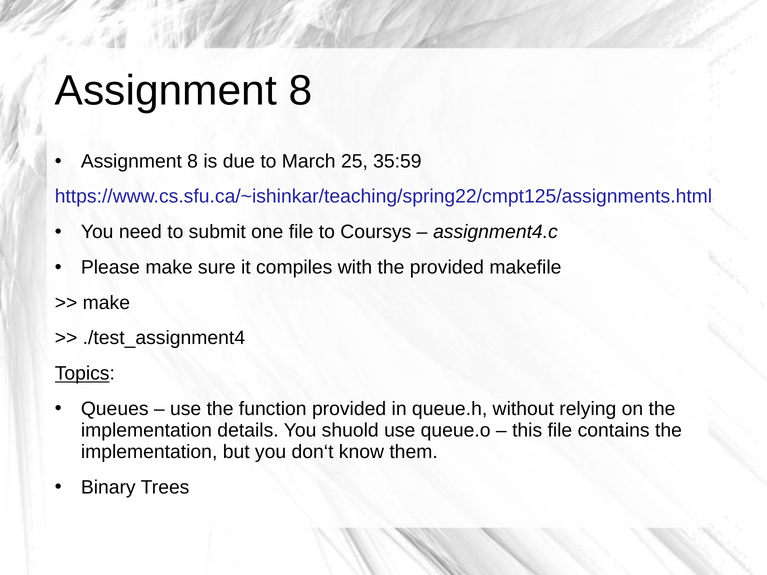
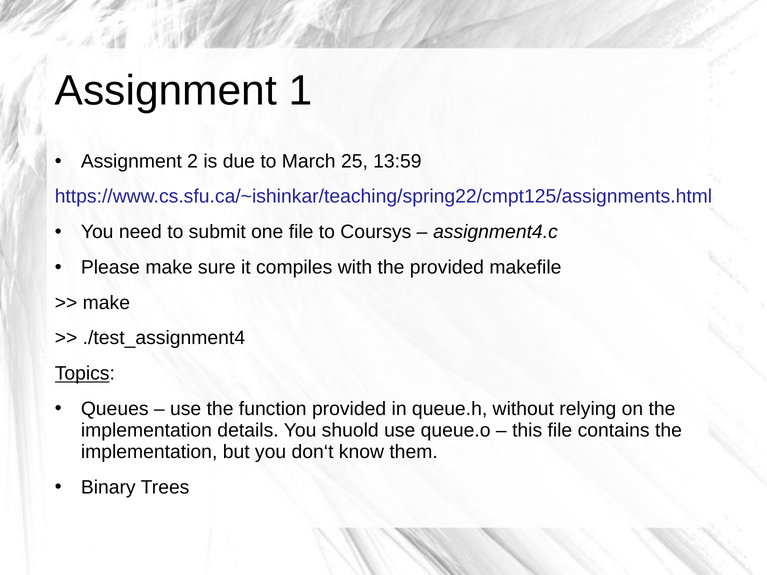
8: 8 -> 1 (300, 91)
8: 8 -> 2 (193, 161)
35:59: 35:59 -> 13:59 (397, 161)
